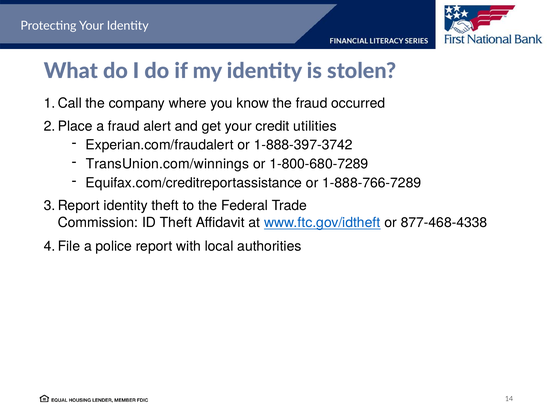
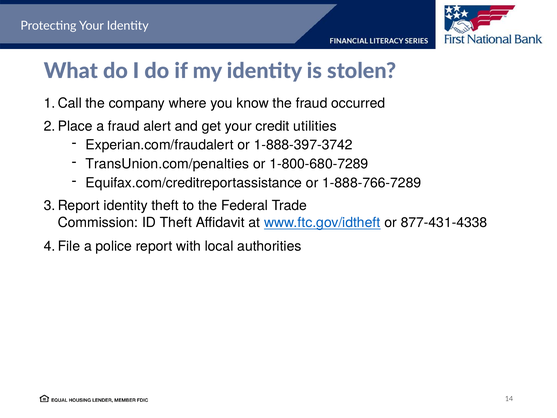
TransUnion.com/winnings: TransUnion.com/winnings -> TransUnion.com/penalties (167, 164)
877-468-4338: 877-468-4338 -> 877-431-4338 (444, 222)
